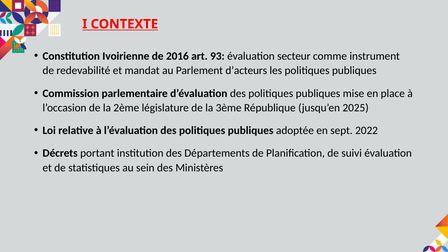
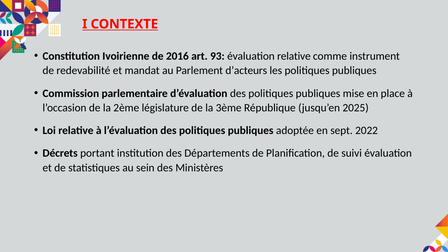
évaluation secteur: secteur -> relative (294, 56)
